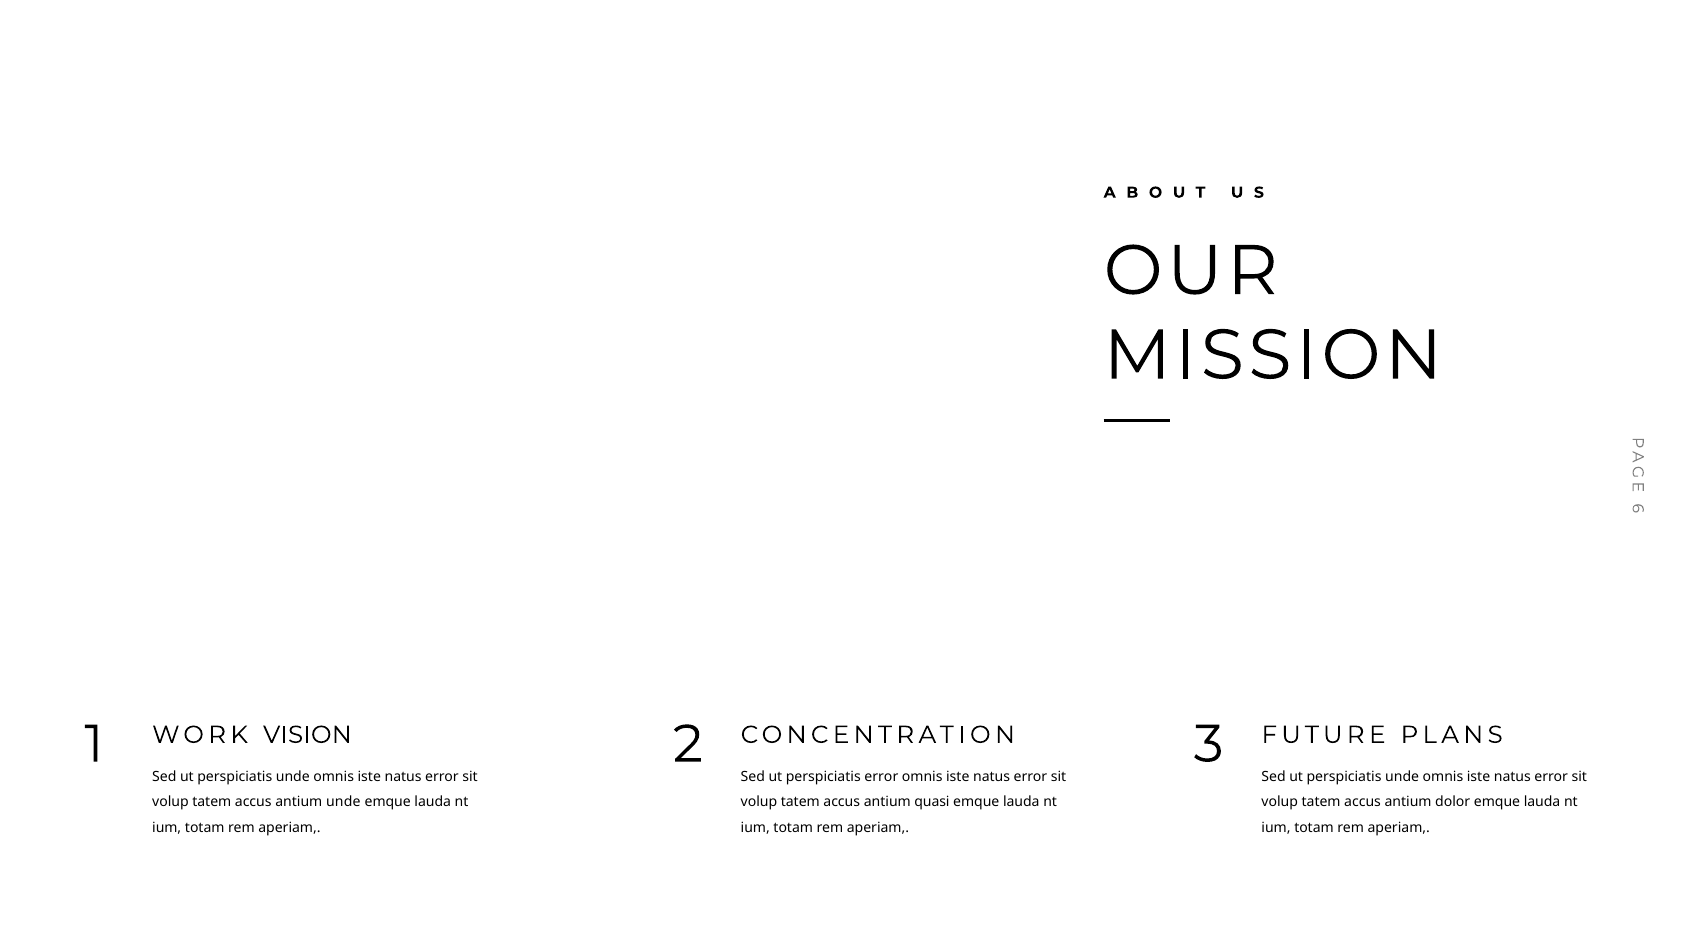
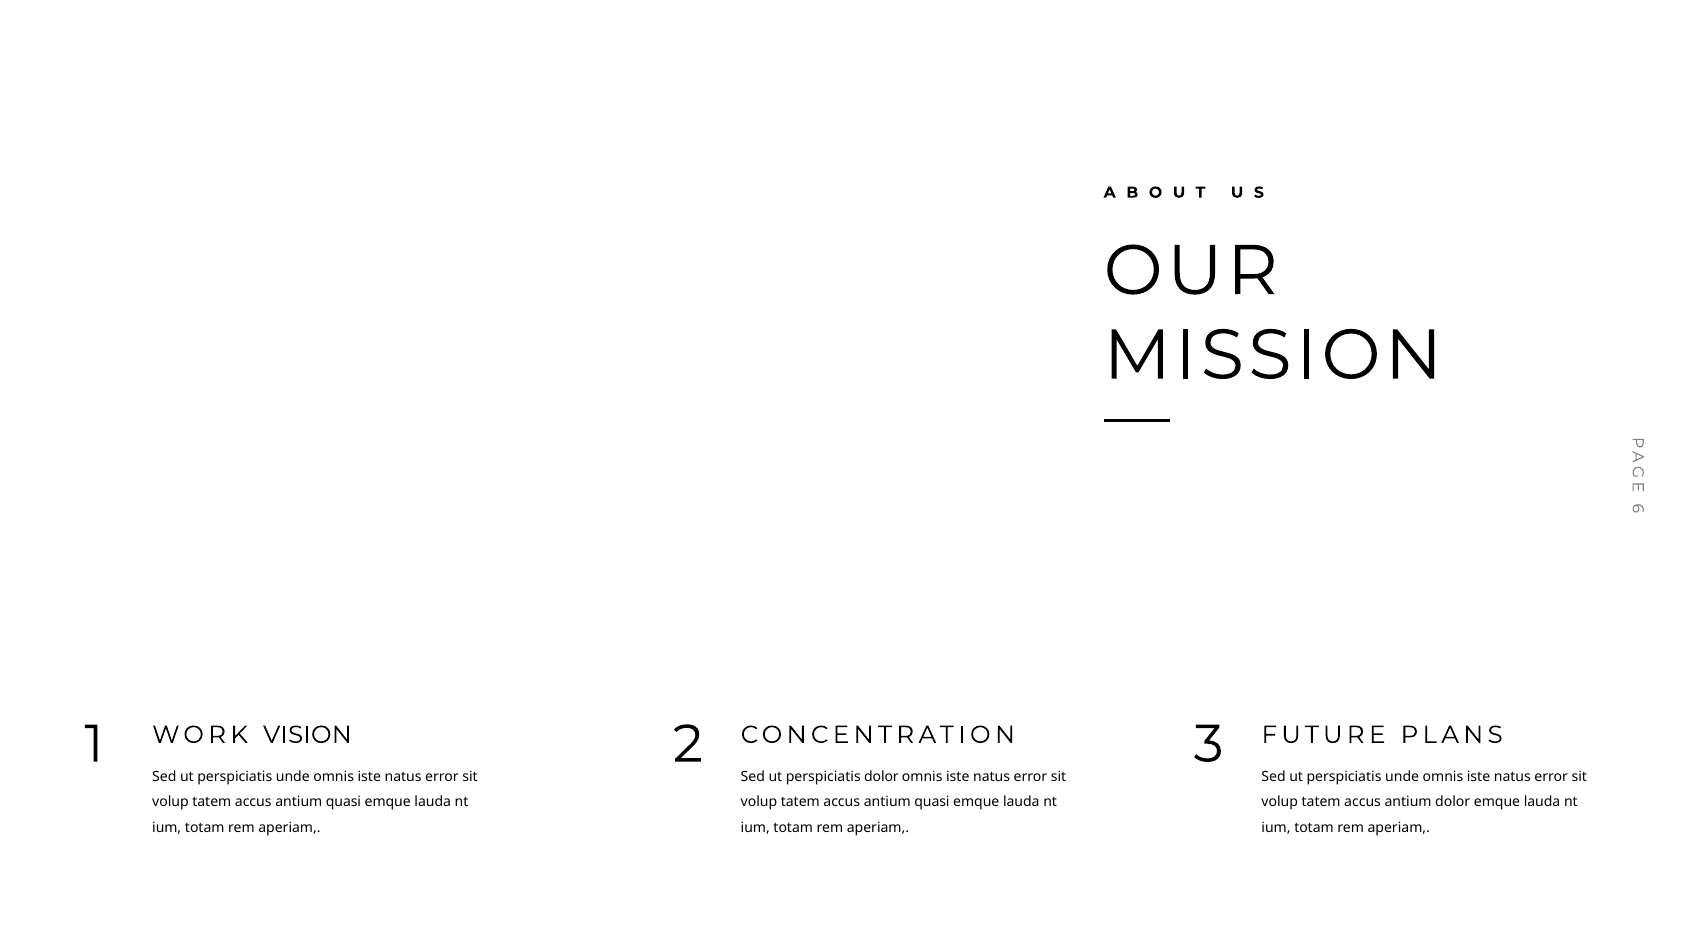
perspiciatis error: error -> dolor (881, 777)
unde: unde -> quasi (343, 802)
